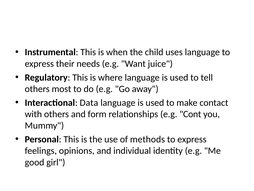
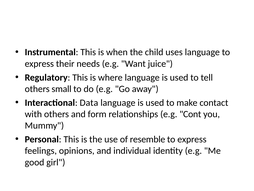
most: most -> small (62, 89)
methods: methods -> resemble (148, 139)
